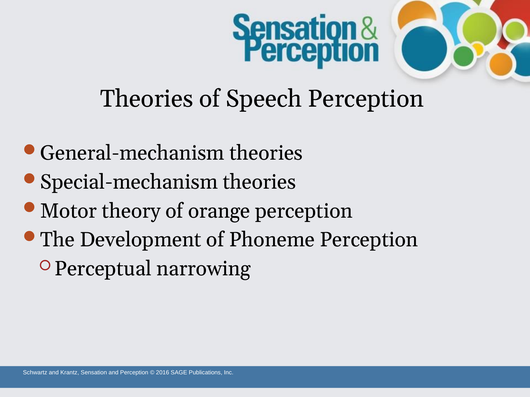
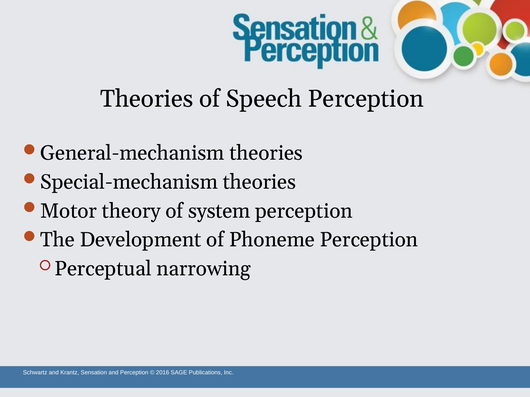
orange: orange -> system (219, 211)
